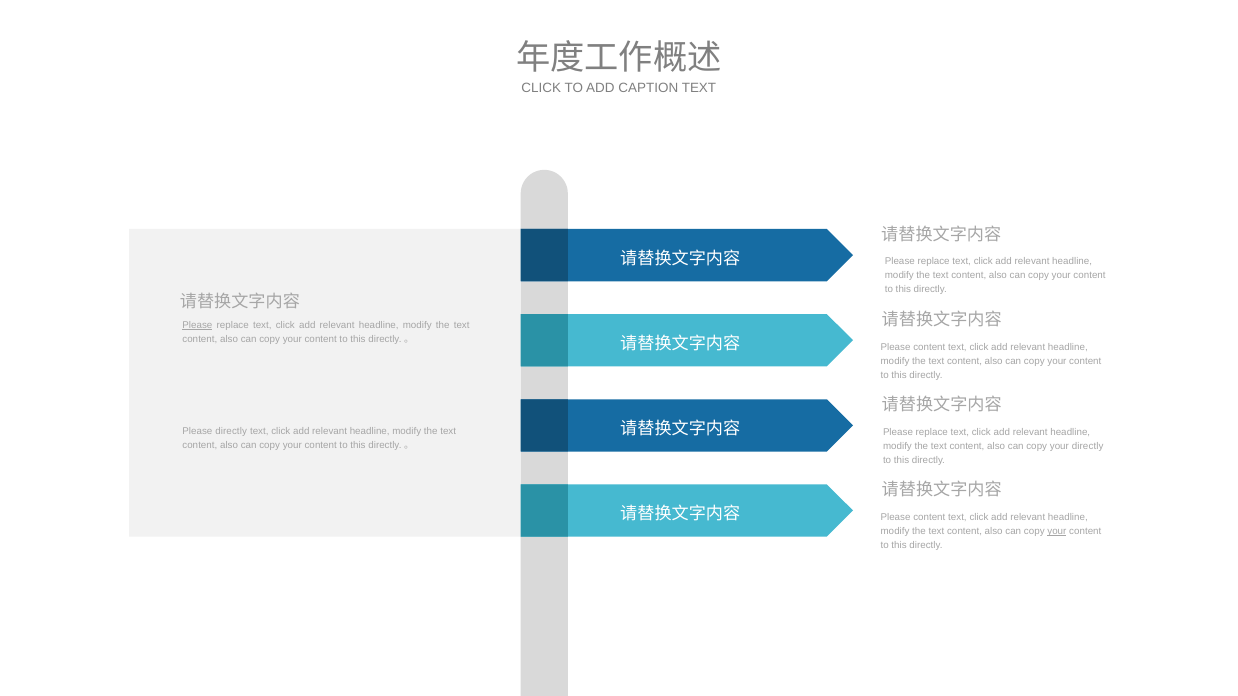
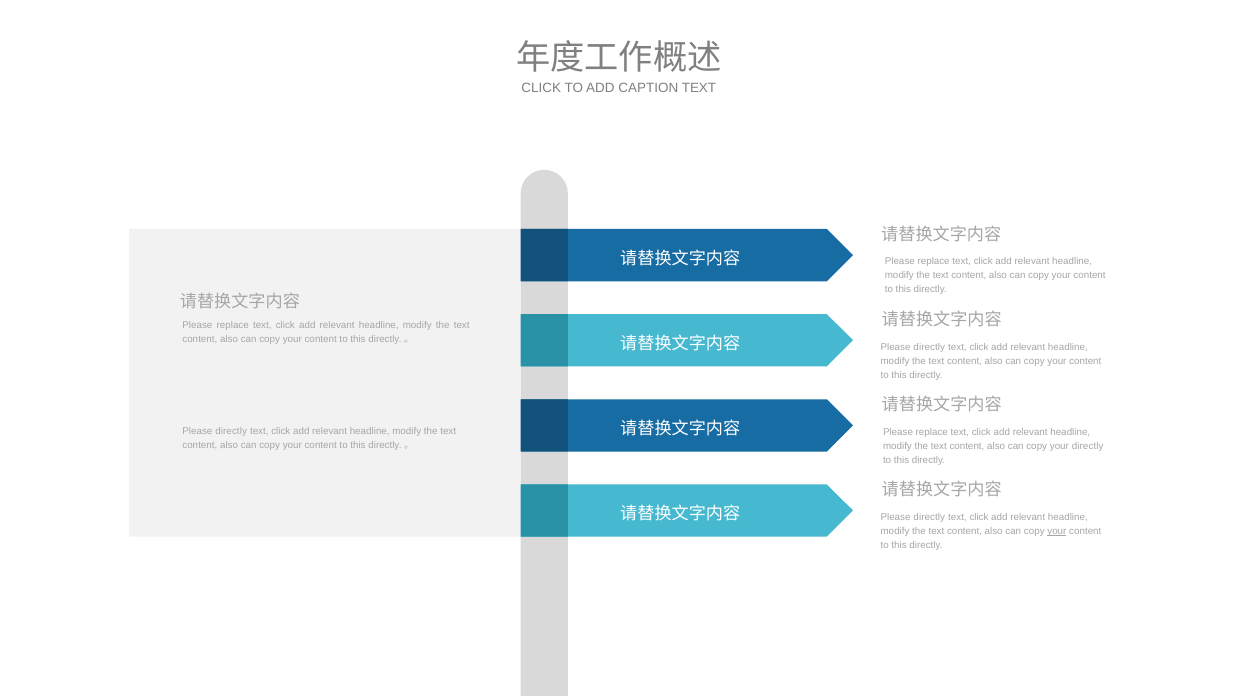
Please underline: present -> none (197, 326)
content: content -> directly (929, 347)
content: content -> directly (929, 517)
